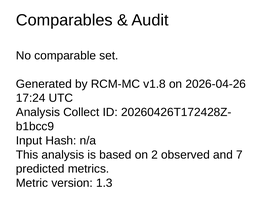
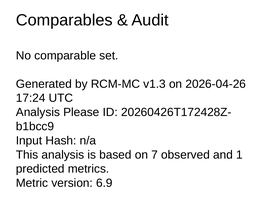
v1.8: v1.8 -> v1.3 (155, 84)
Collect: Collect -> Please (81, 113)
2: 2 -> 7 (155, 155)
7: 7 -> 1 (239, 155)
1.3: 1.3 -> 6.9 (104, 183)
